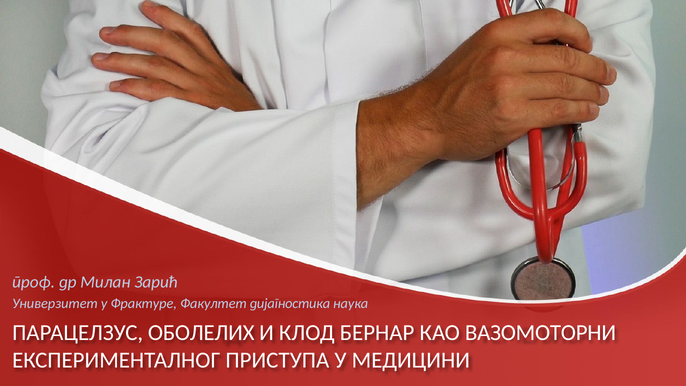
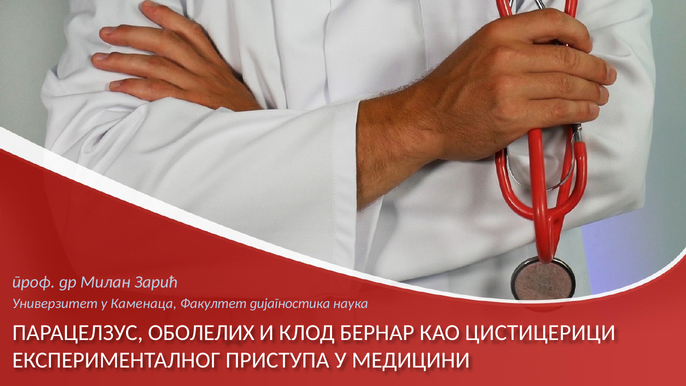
Фрактуре: Фрактуре -> Каменаца (144, 303)
ВАЗОМОТОРНИ: ВАЗОМОТОРНИ -> ЦИСТИЦЕРИЦИ (540, 333)
